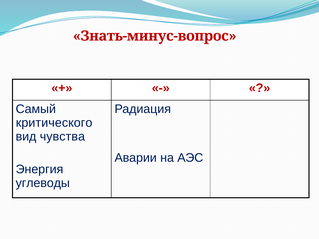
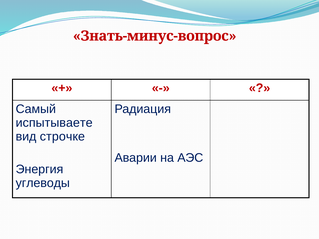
критического: критического -> испытываете (54, 123)
чувства: чувства -> строчке (62, 137)
